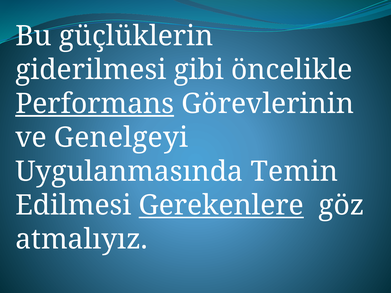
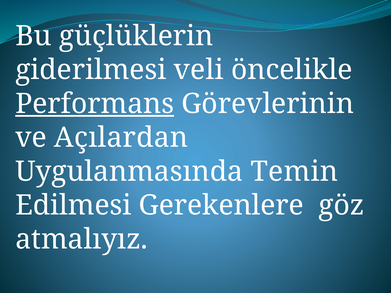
gibi: gibi -> veli (199, 70)
Genelgeyi: Genelgeyi -> Açılardan (121, 138)
Gerekenlere underline: present -> none (221, 206)
